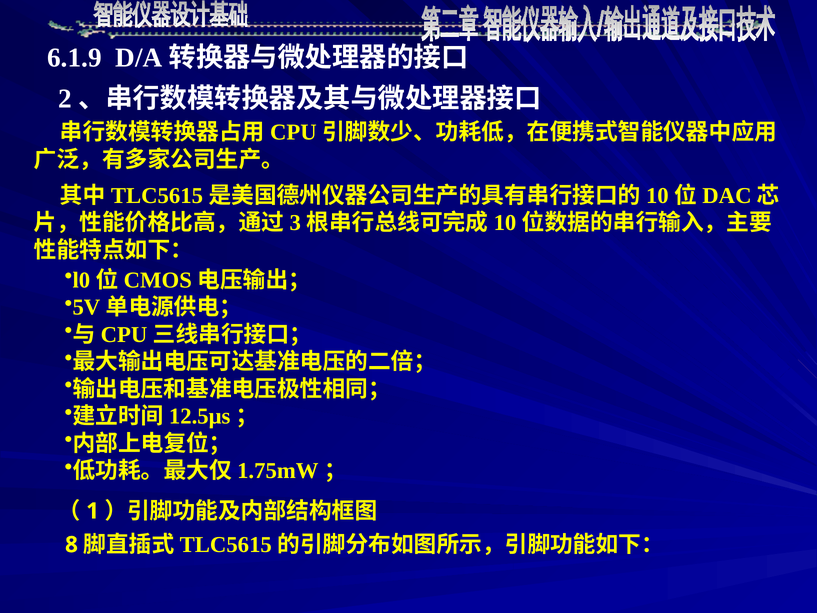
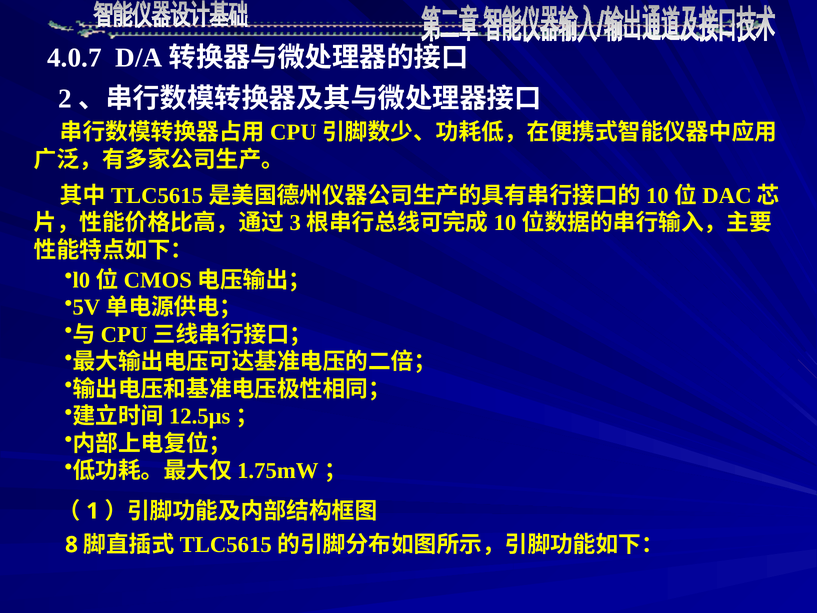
6.1.9: 6.1.9 -> 4.0.7 (75, 58)
